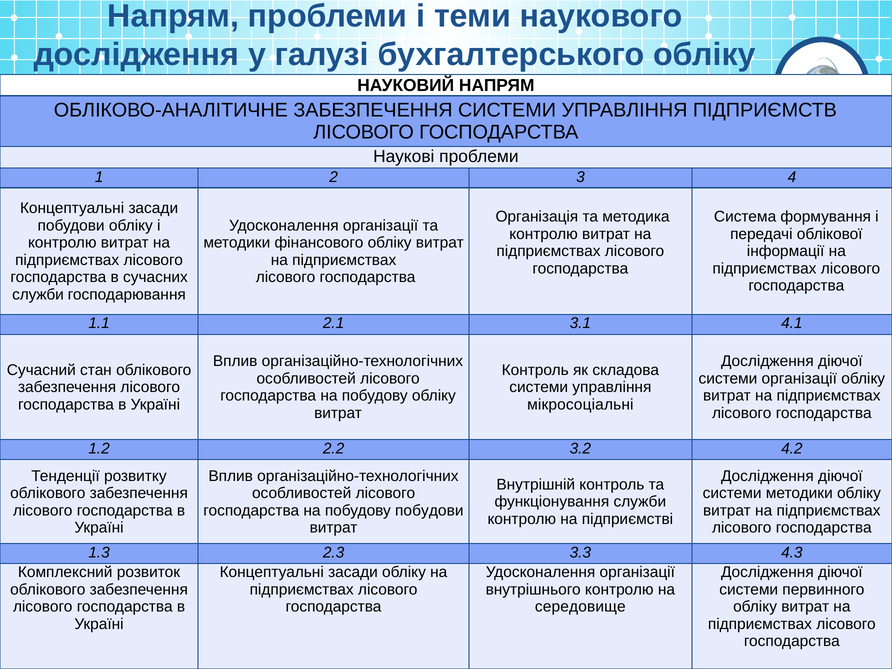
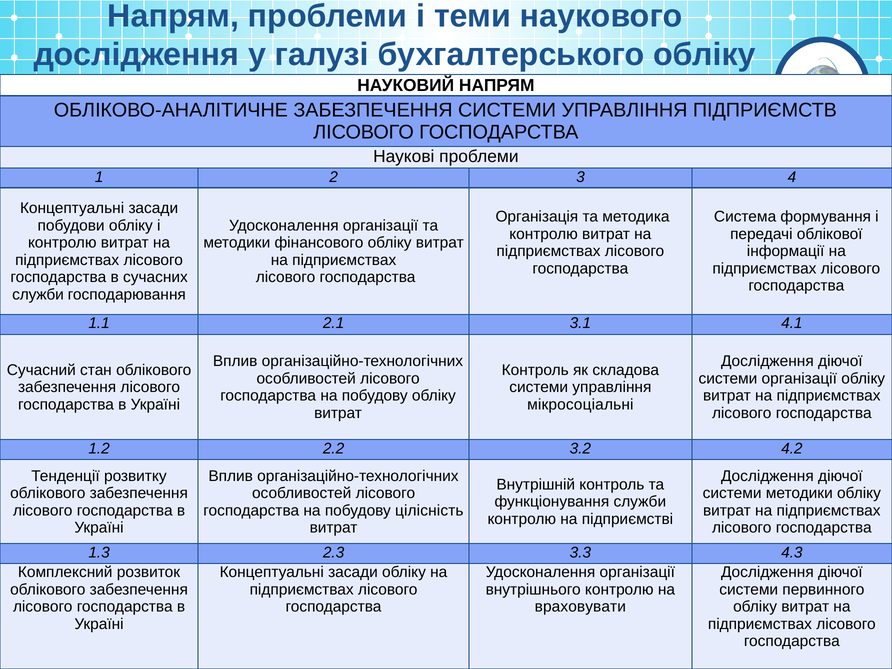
побудову побудови: побудови -> цілісність (429, 510)
середовище: середовище -> враховувати (580, 607)
